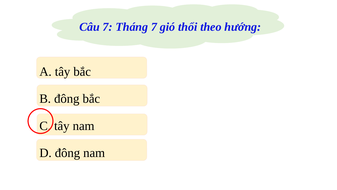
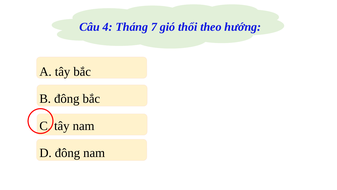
Câu 7: 7 -> 4 (108, 27)
